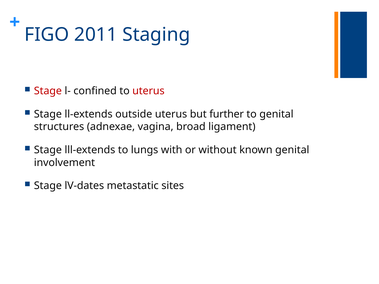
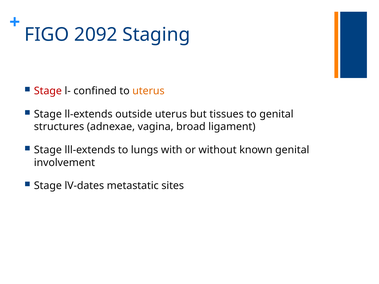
2011: 2011 -> 2092 (96, 35)
uterus colour: red -> orange (148, 91)
further: further -> tissues (227, 114)
